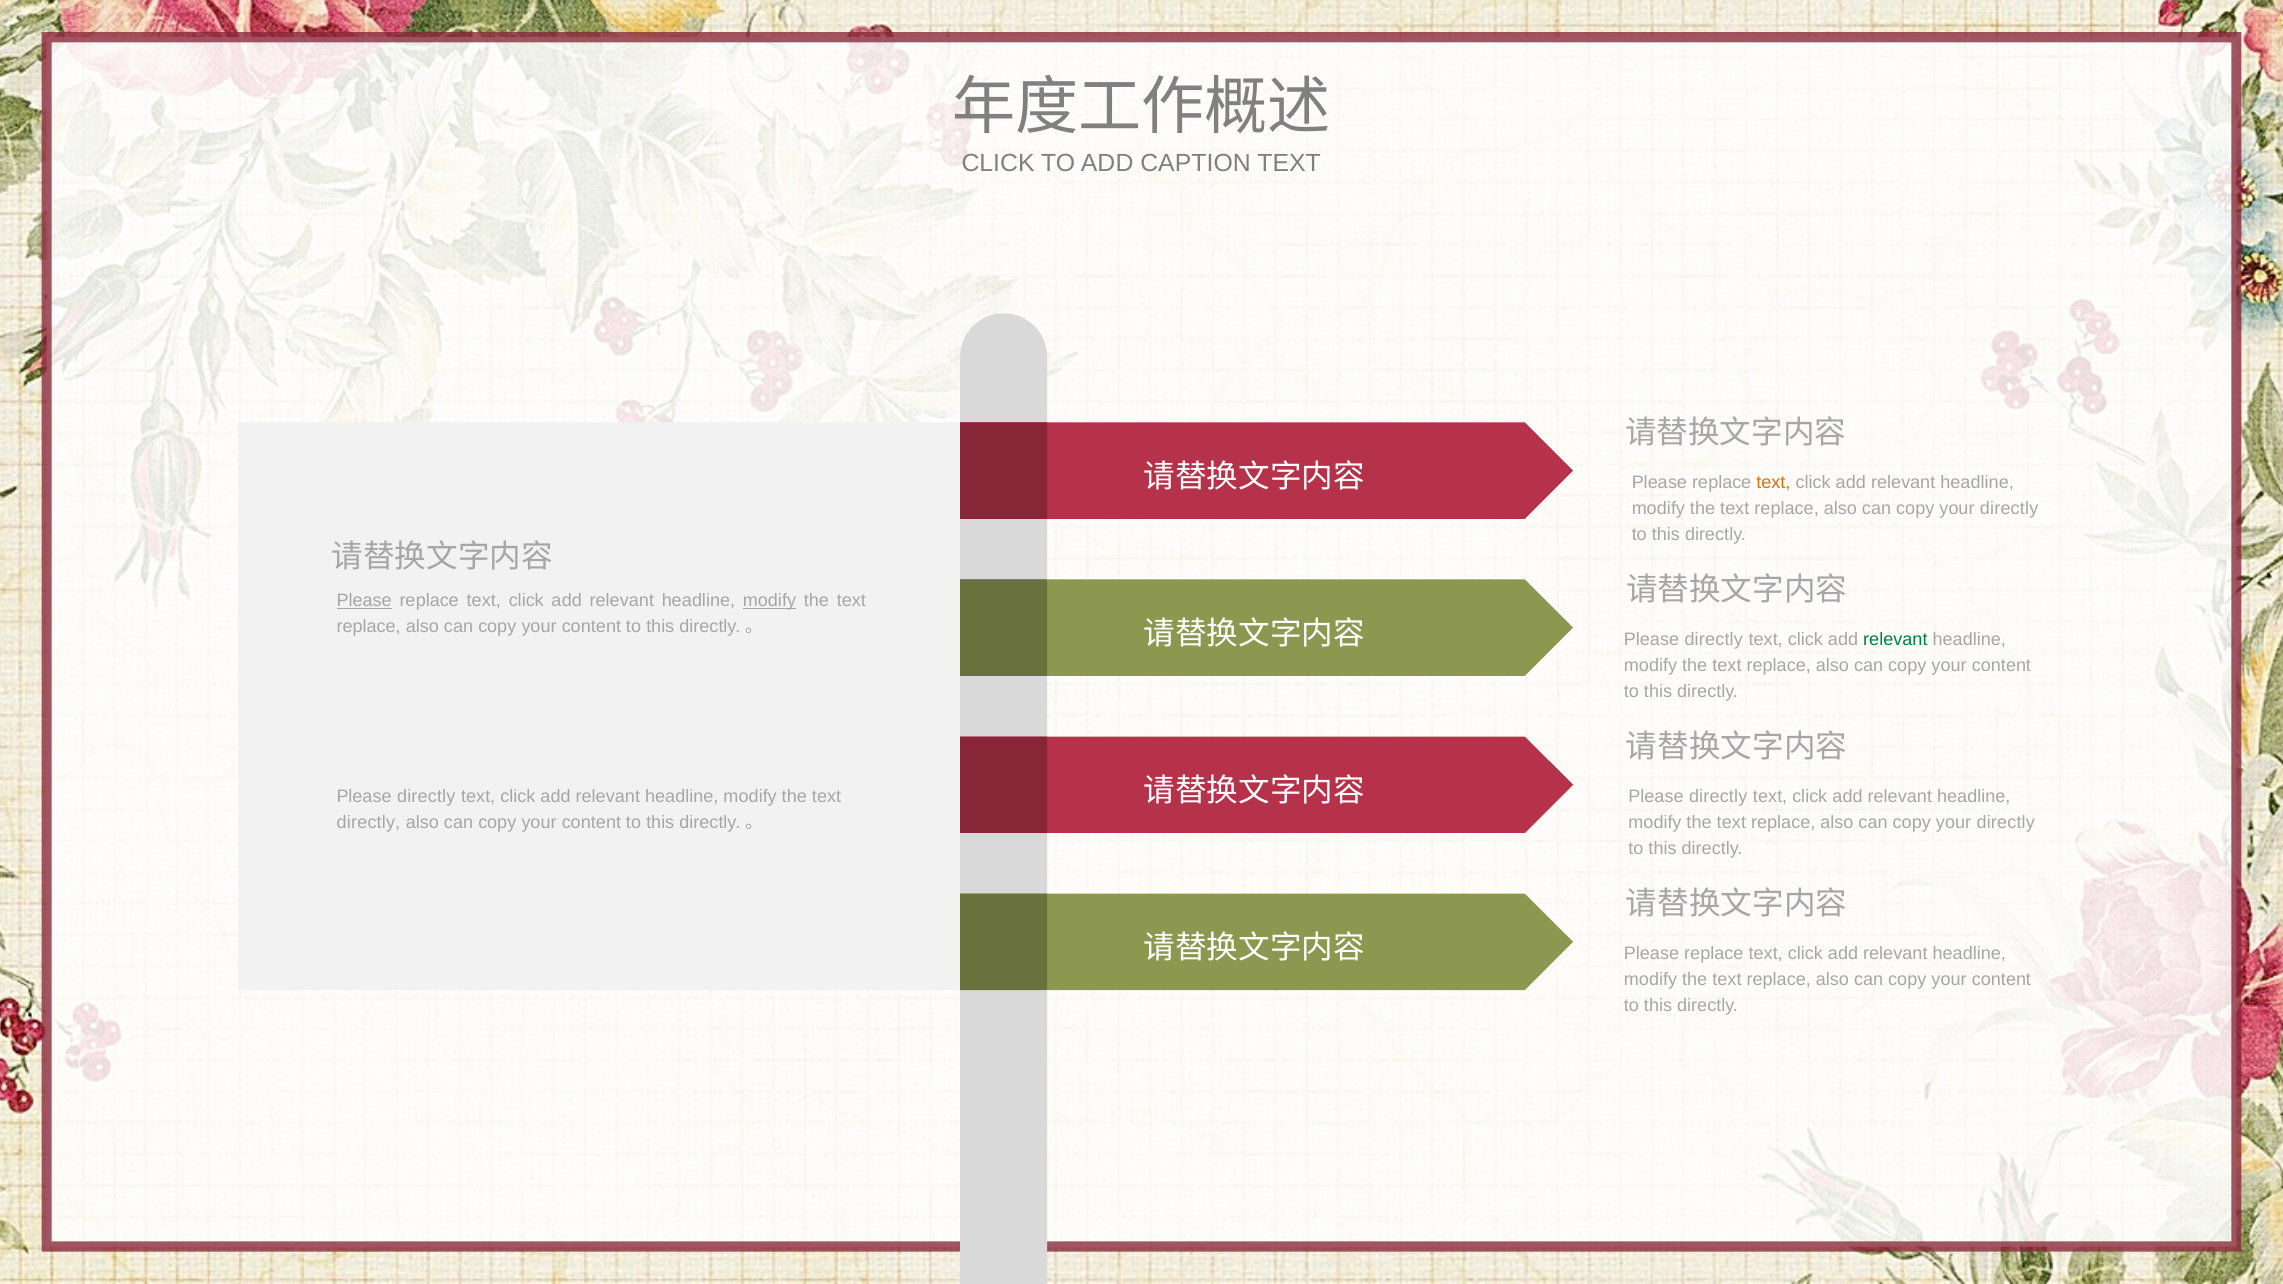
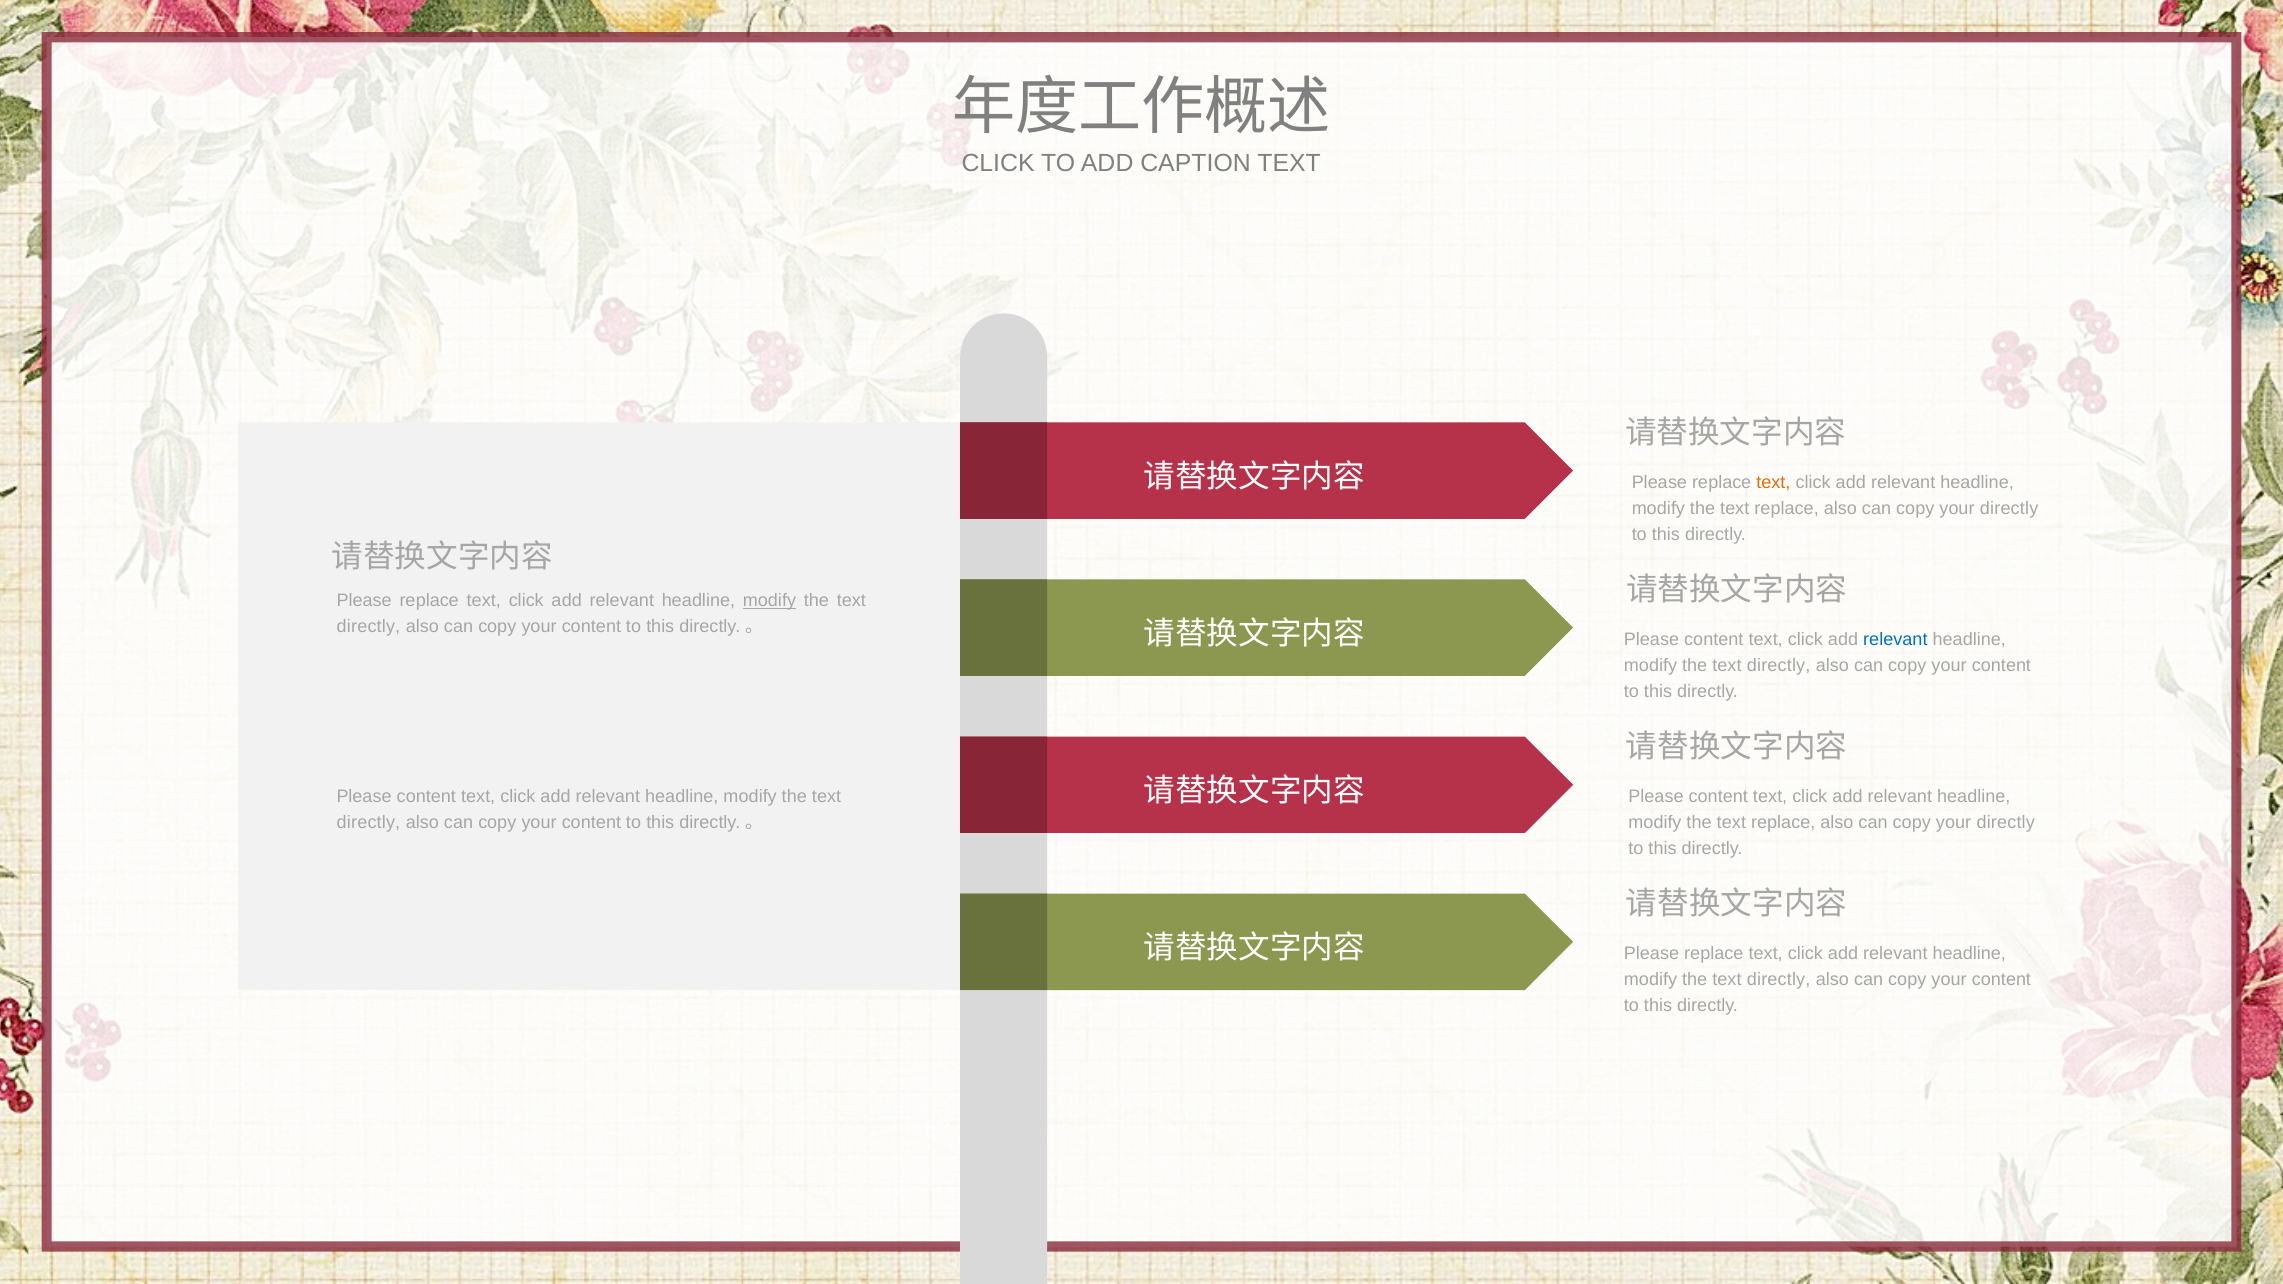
Please underline: present -> none (364, 601)
replace: replace -> directly (368, 626)
directly: directly -> content (1714, 640)
relevant colour: green -> blue (1895, 640)
replace: replace -> directly (1779, 666)
directly: directly -> content (426, 796)
directly: directly -> content (1718, 797)
replace: replace -> directly (1779, 980)
